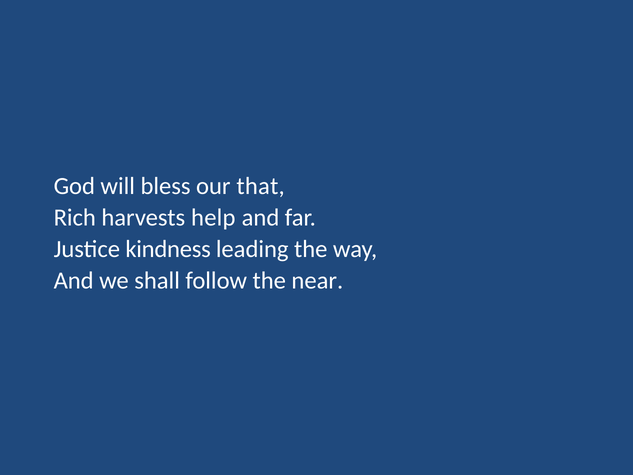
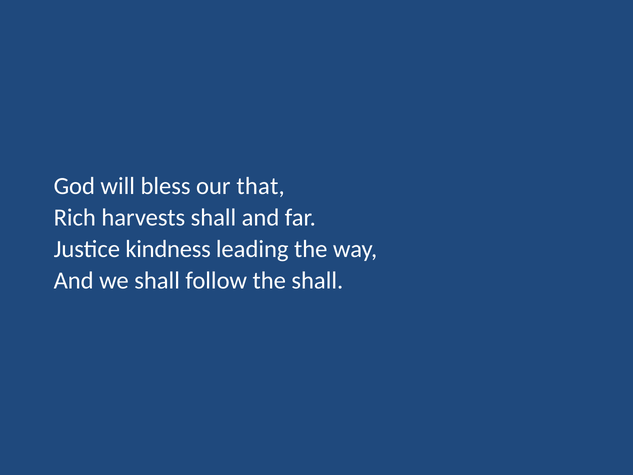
harvests help: help -> shall (213, 218)
the near: near -> shall (317, 281)
